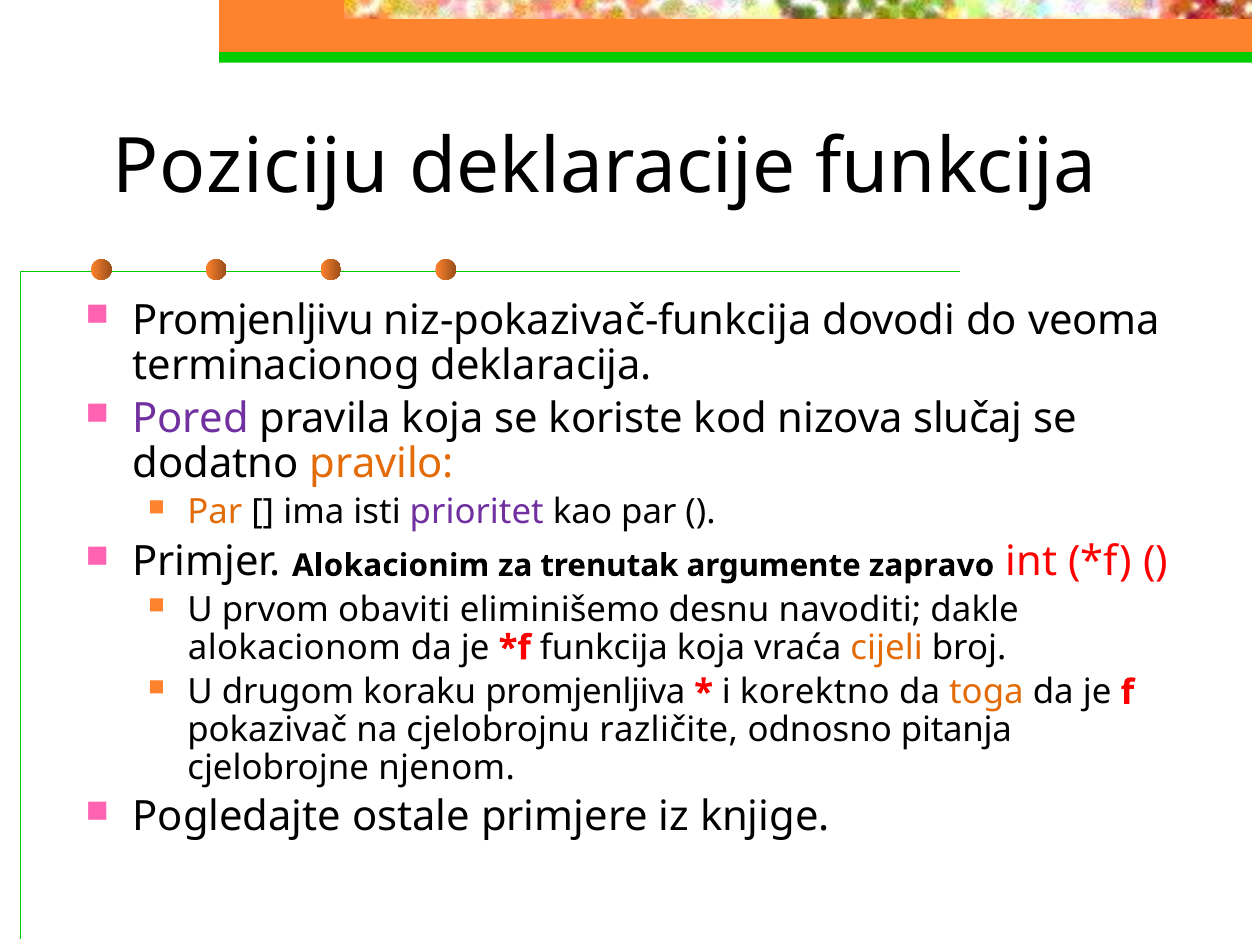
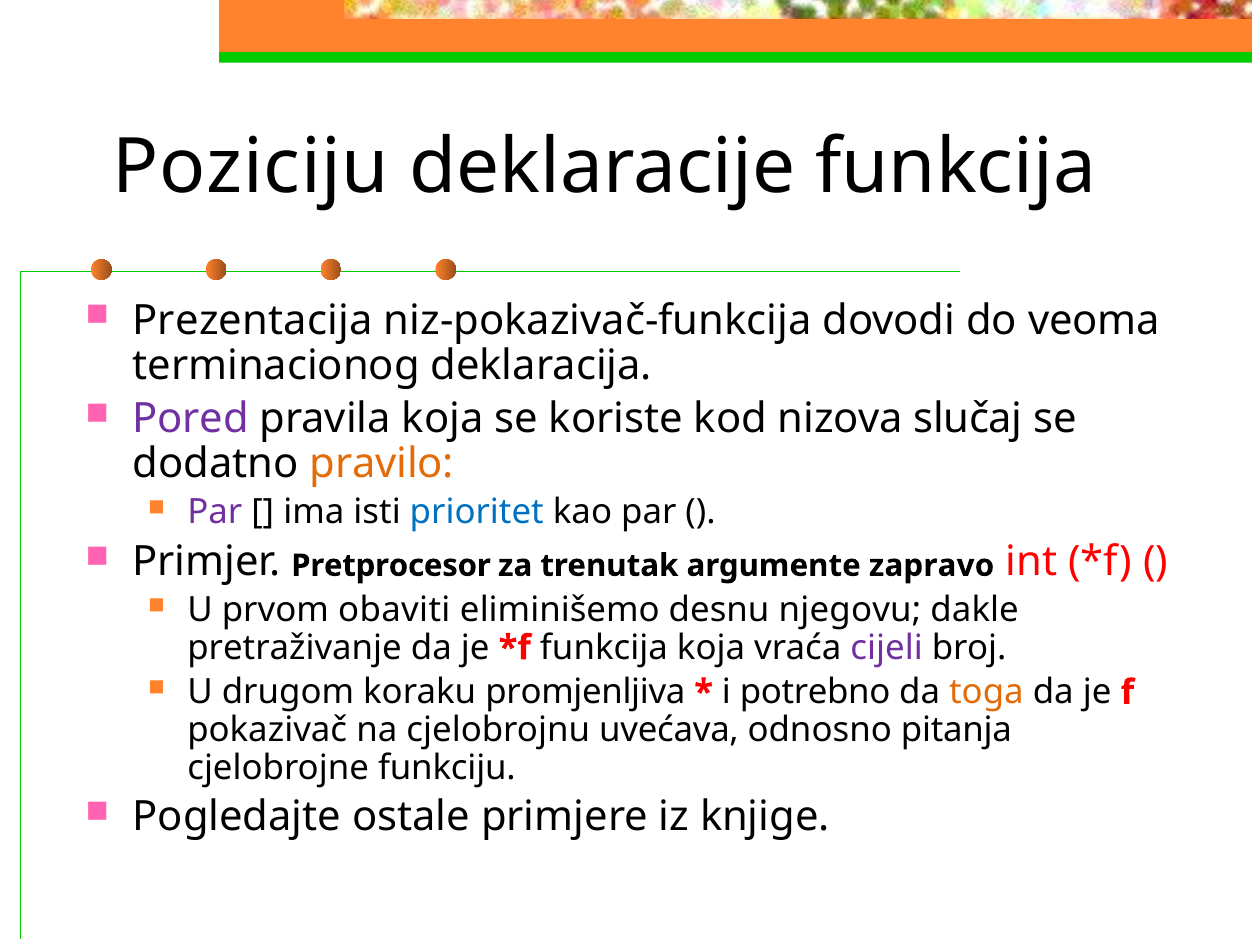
Promjenljivu: Promjenljivu -> Prezentacija (253, 321)
Par colour: orange -> purple (215, 512)
prioritet colour: purple -> blue (477, 512)
Alokacionim: Alokacionim -> Pretprocesor (391, 566)
navoditi: navoditi -> njegovu (850, 610)
alokacionom: alokacionom -> pretraživanje (295, 648)
cijeli colour: orange -> purple (887, 648)
korektno: korektno -> potrebno (815, 692)
različite: različite -> uvećava (669, 730)
njenom: njenom -> funkciju (447, 768)
